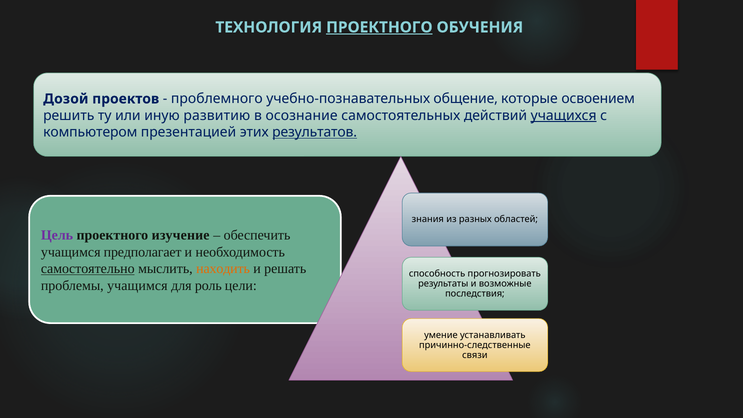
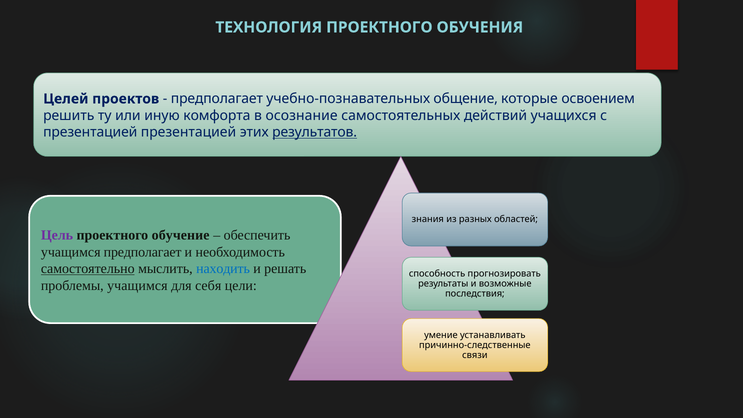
ПРОЕКТНОГО underline: present -> none (379, 27)
Дозой: Дозой -> Целей (66, 99)
проблемного: проблемного -> предполагает (217, 99)
развитию: развитию -> комфорта (217, 116)
учащихся underline: present -> none (564, 116)
компьютером: компьютером -> презентацией (90, 132)
изучение: изучение -> обучение (181, 235)
находить colour: orange -> blue (223, 269)
роль: роль -> себя (208, 285)
